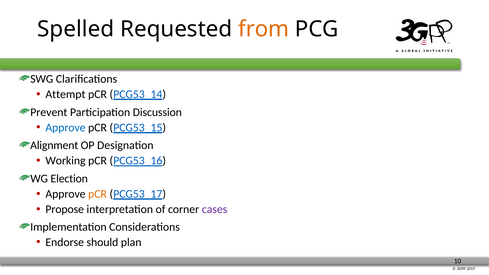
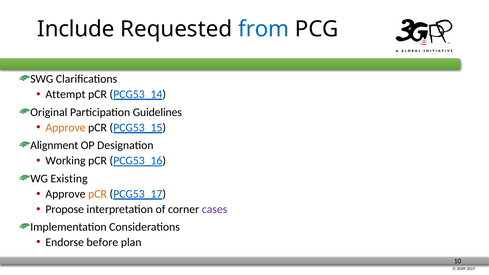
Spelled: Spelled -> Include (76, 29)
from colour: orange -> blue (264, 29)
Prevent: Prevent -> Original (49, 112)
Discussion: Discussion -> Guidelines (157, 112)
Approve colour: blue -> orange (65, 128)
Election: Election -> Existing (69, 179)
should: should -> before (102, 242)
